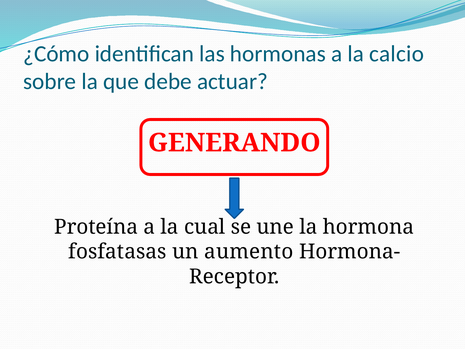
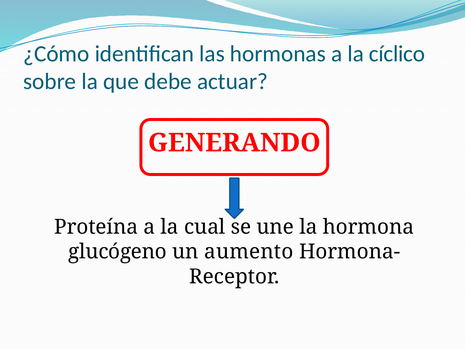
calcio: calcio -> cíclico (397, 54)
fosfatasas: fosfatasas -> glucógeno (118, 252)
